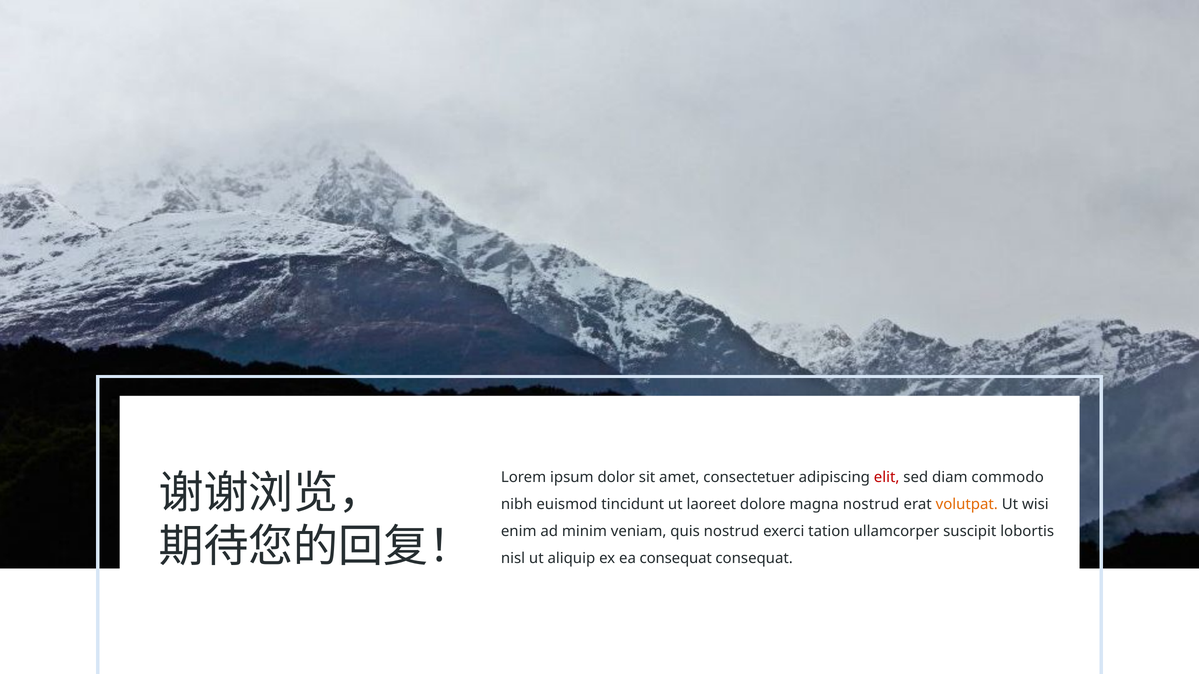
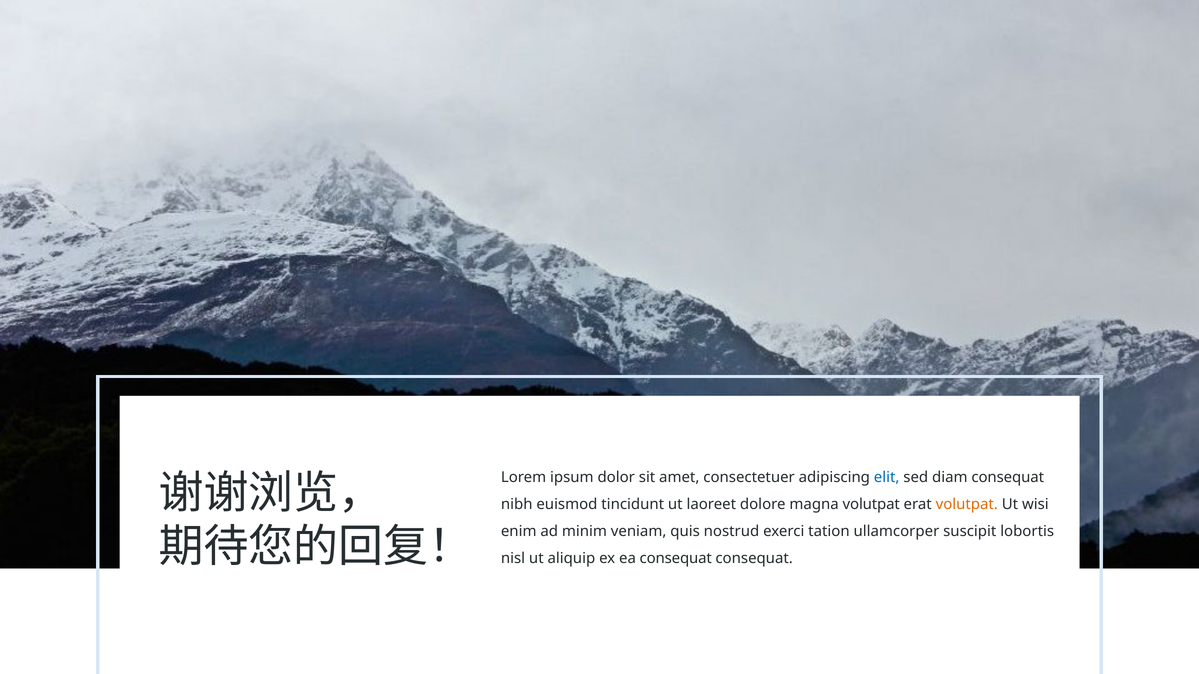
elit colour: red -> blue (887, 478)
diam commodo: commodo -> consequat (1008, 478)
magna nostrud: nostrud -> volutpat (871, 505)
